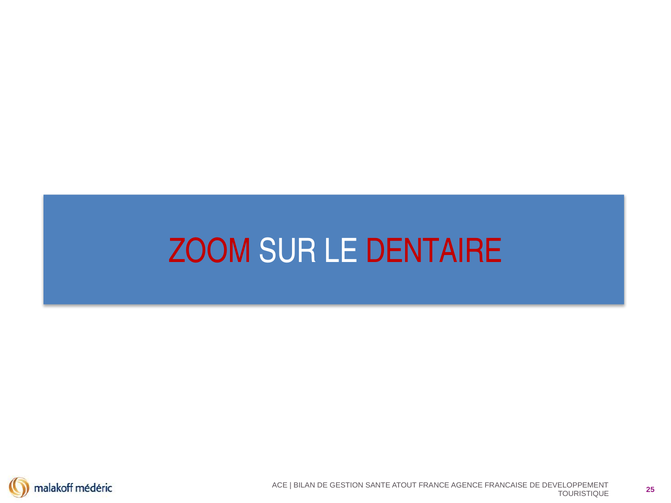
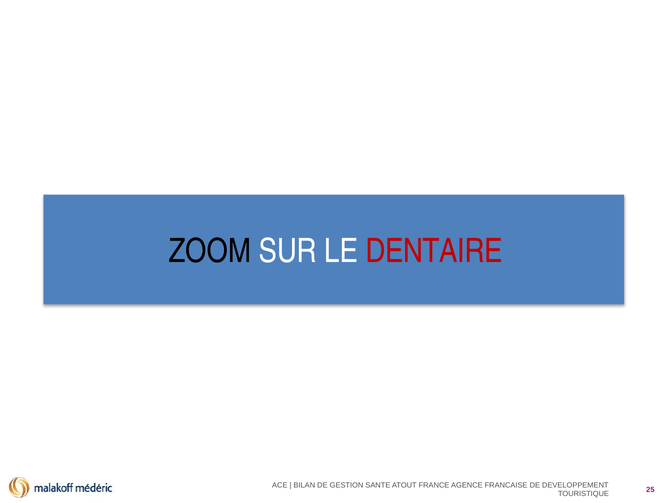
ZOOM colour: red -> black (210, 251)
